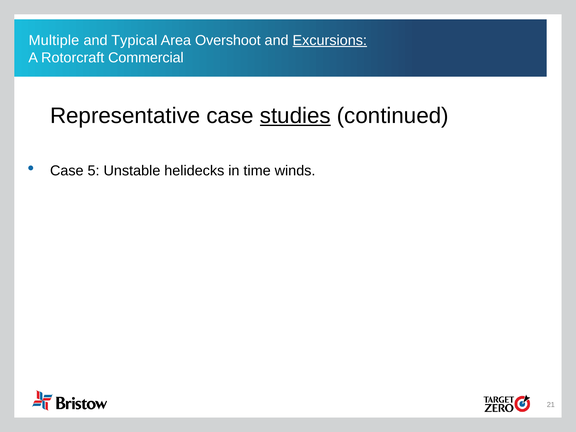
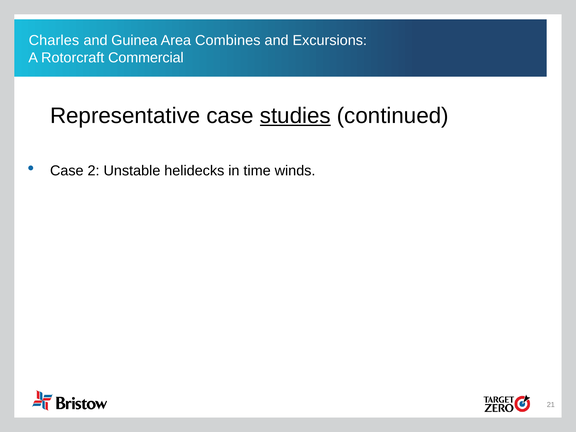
Multiple: Multiple -> Charles (54, 40)
Typical: Typical -> Guinea (134, 40)
Overshoot: Overshoot -> Combines (228, 40)
Excursions underline: present -> none (330, 40)
5: 5 -> 2 (94, 171)
